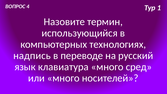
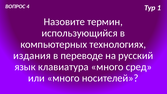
надпись: надпись -> издания (32, 56)
